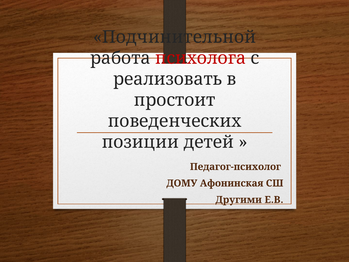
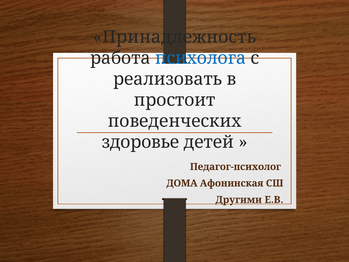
Подчинительной: Подчинительной -> Принадлежность (175, 37)
психолога colour: red -> blue (201, 58)
позиции: позиции -> здоровье (140, 142)
ДОМУ: ДОМУ -> ДОМА (182, 183)
